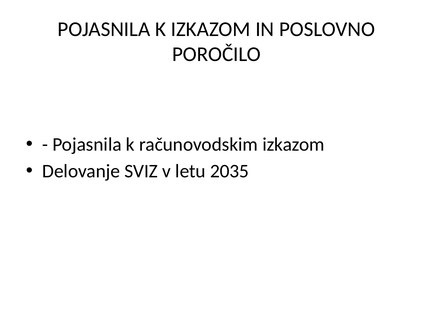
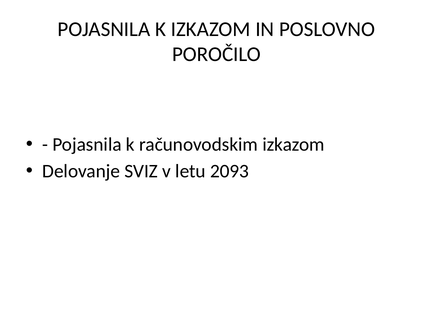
2035: 2035 -> 2093 (230, 172)
